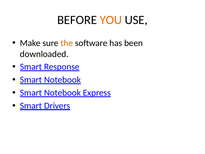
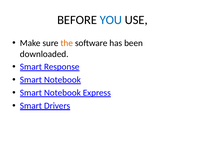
YOU colour: orange -> blue (111, 20)
